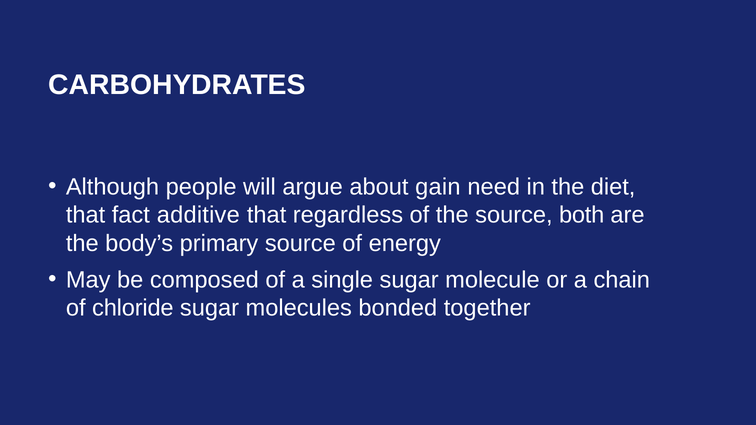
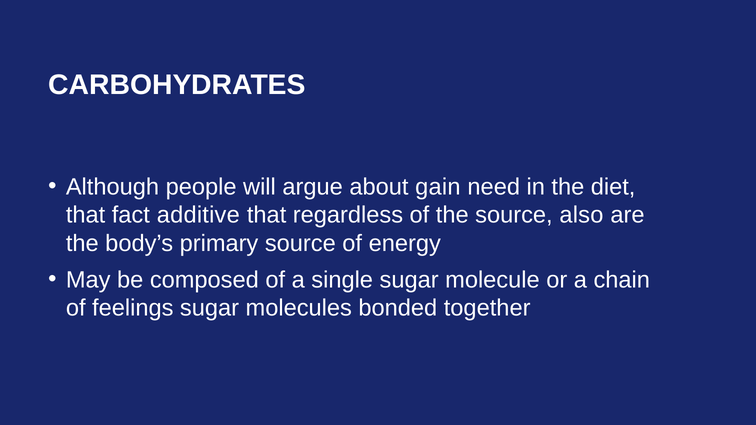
both: both -> also (581, 215)
chloride: chloride -> feelings (133, 308)
